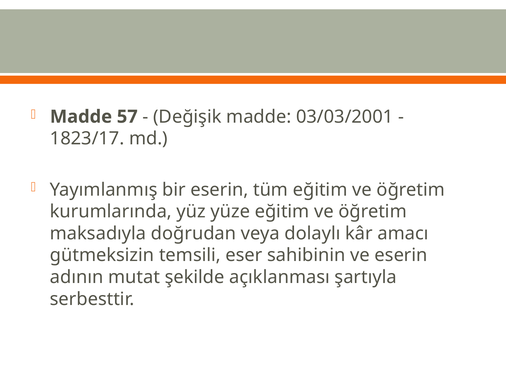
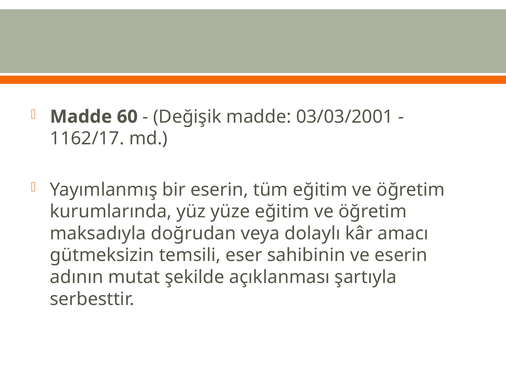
57: 57 -> 60 (127, 117)
1823/17: 1823/17 -> 1162/17 (87, 139)
